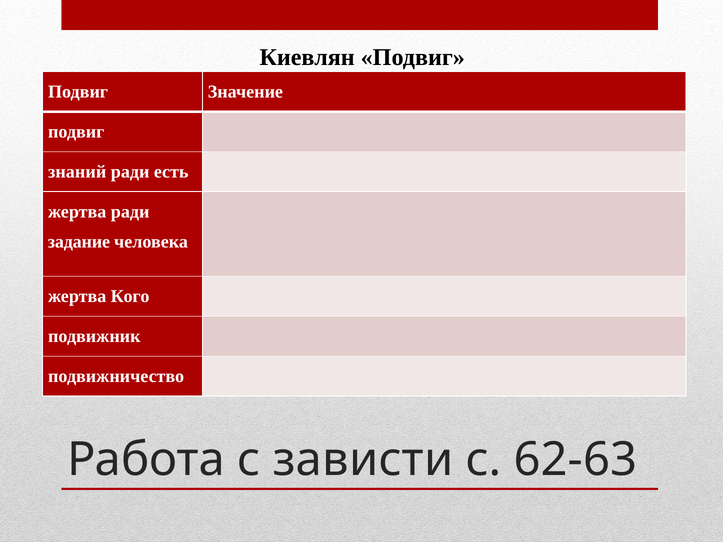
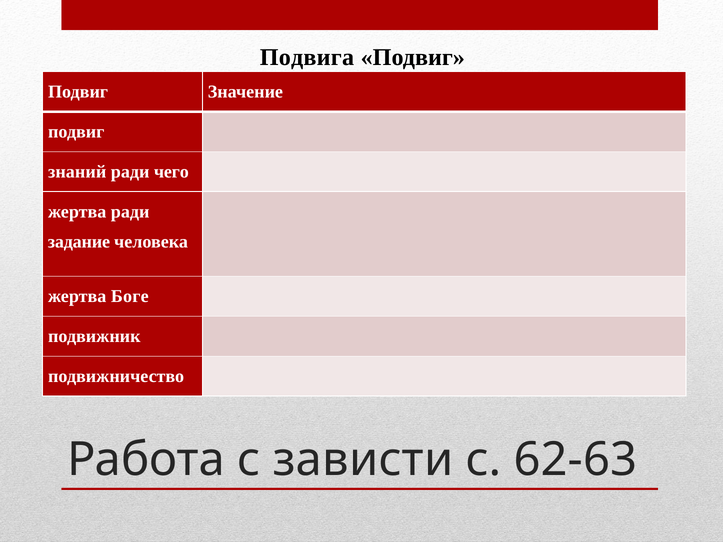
Киевлян: Киевлян -> Подвига (307, 57)
есть: есть -> чего (171, 172)
Кого: Кого -> Боге (130, 297)
